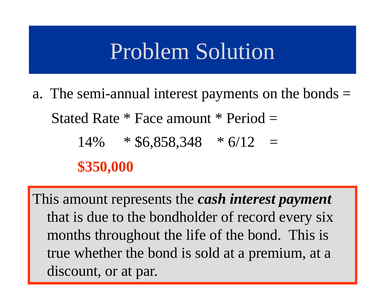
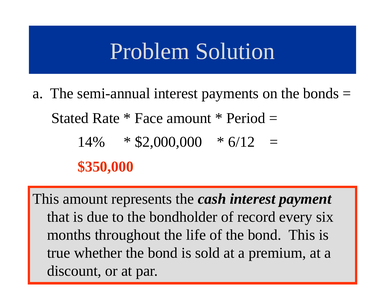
$6,858,348: $6,858,348 -> $2,000,000 (168, 142)
